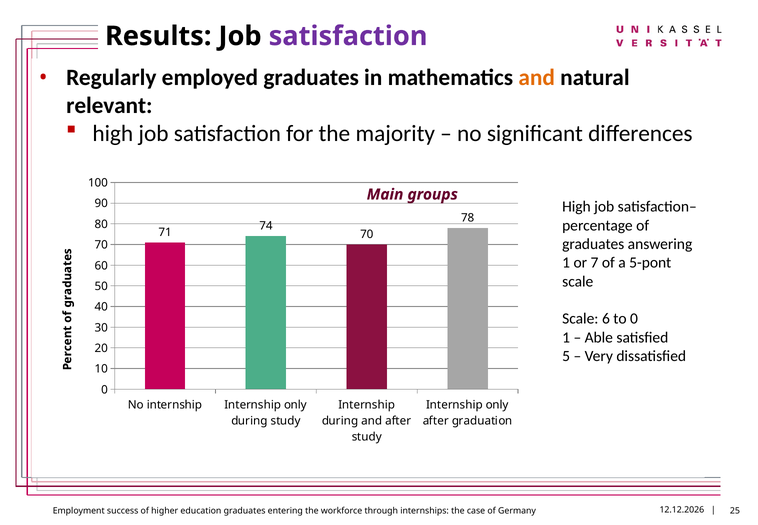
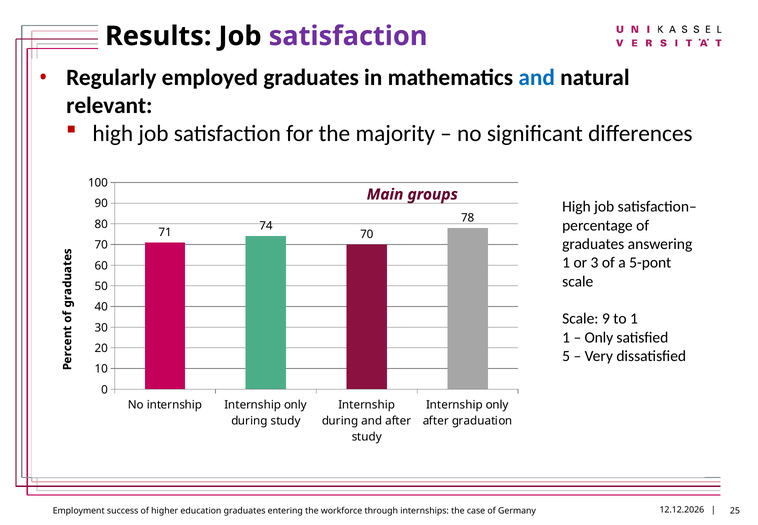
and colour: orange -> blue (537, 78)
7: 7 -> 3 (595, 263)
6: 6 -> 9 (606, 319)
to 0: 0 -> 1 (634, 319)
Able: Able -> Only (599, 337)
